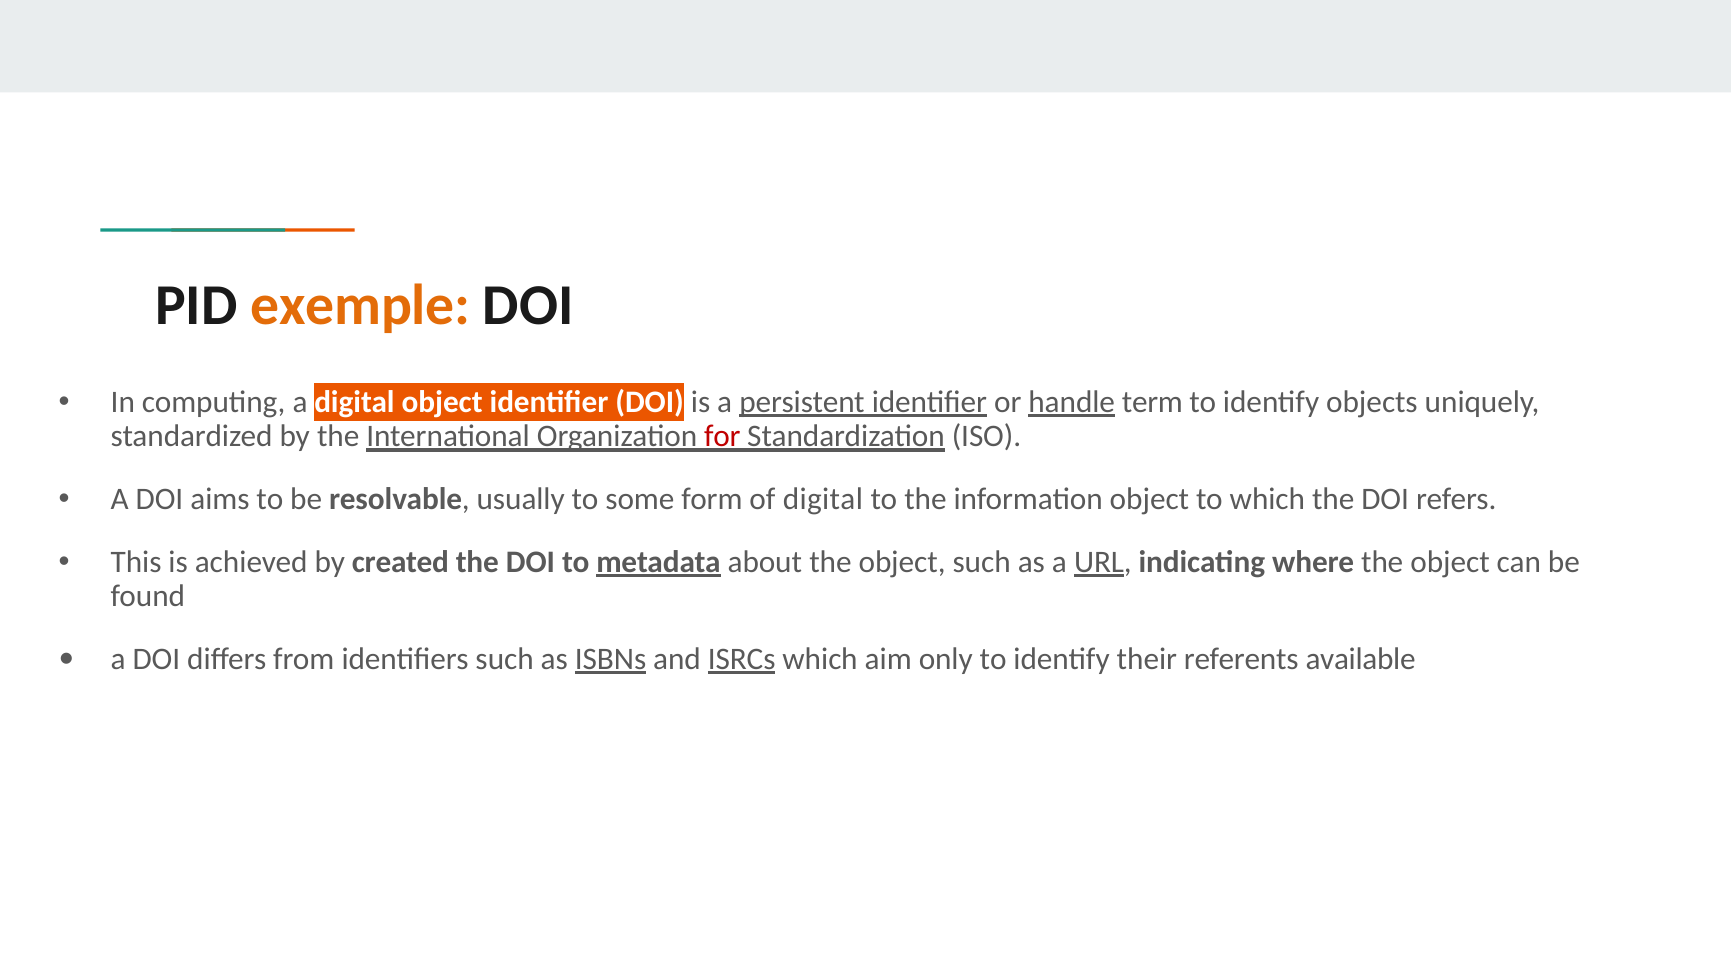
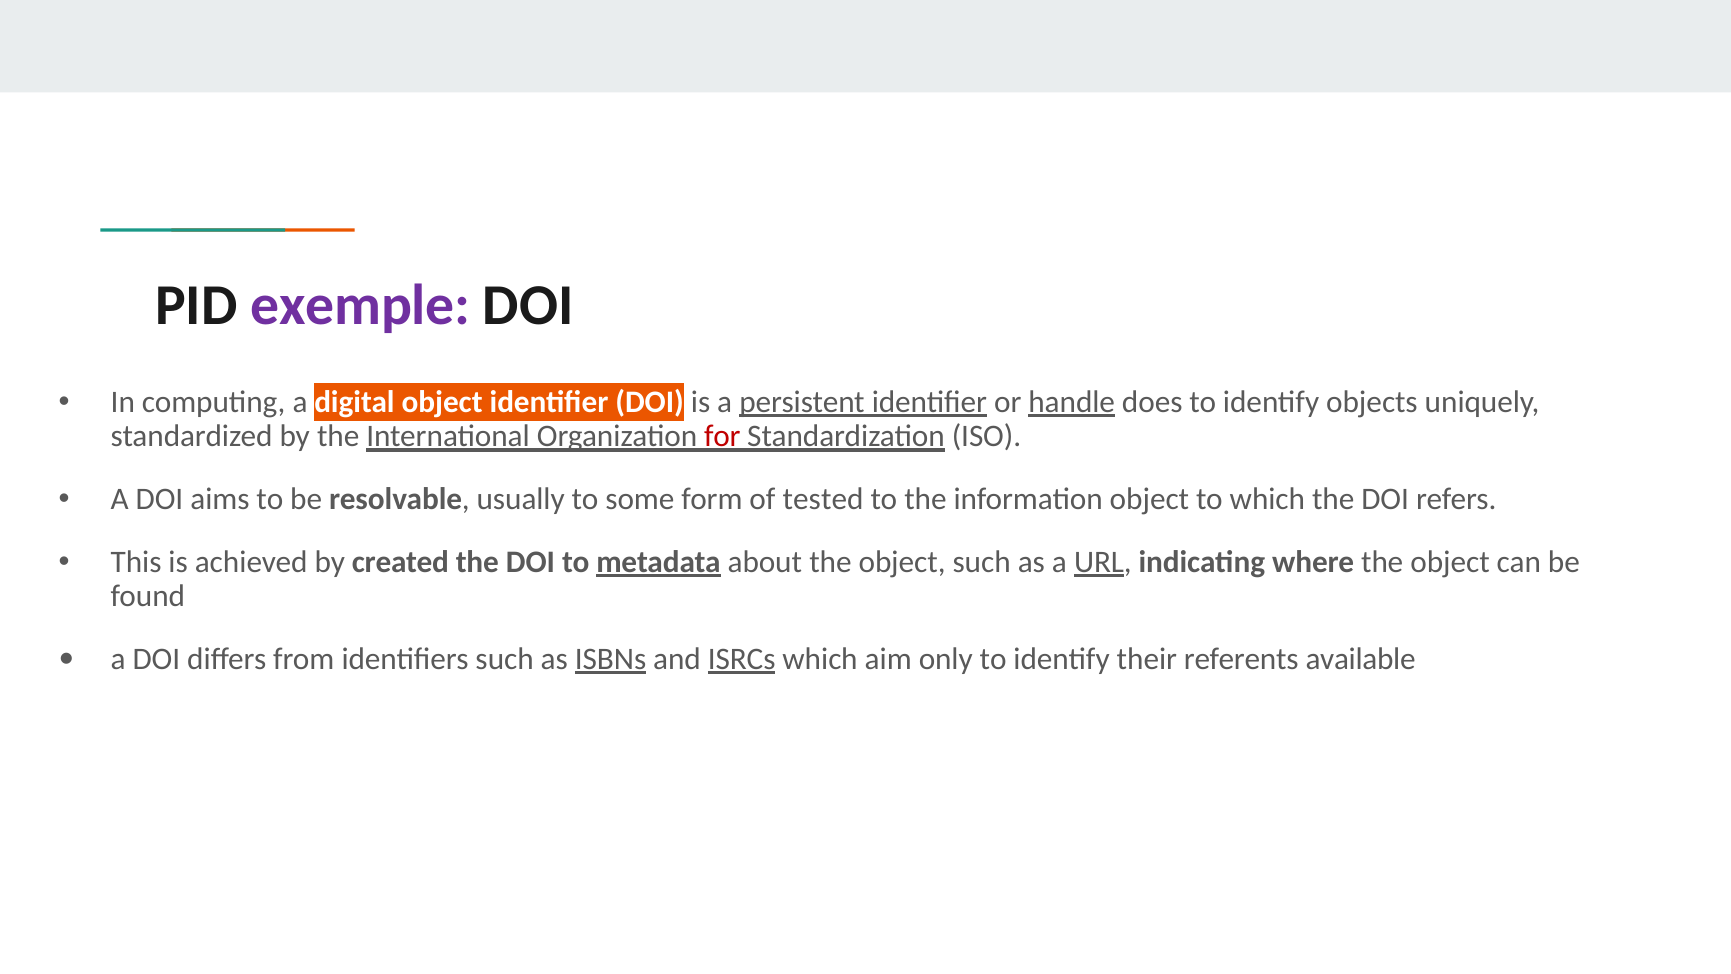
exemple colour: orange -> purple (361, 306)
term: term -> does (1152, 402)
of digital: digital -> tested (823, 499)
